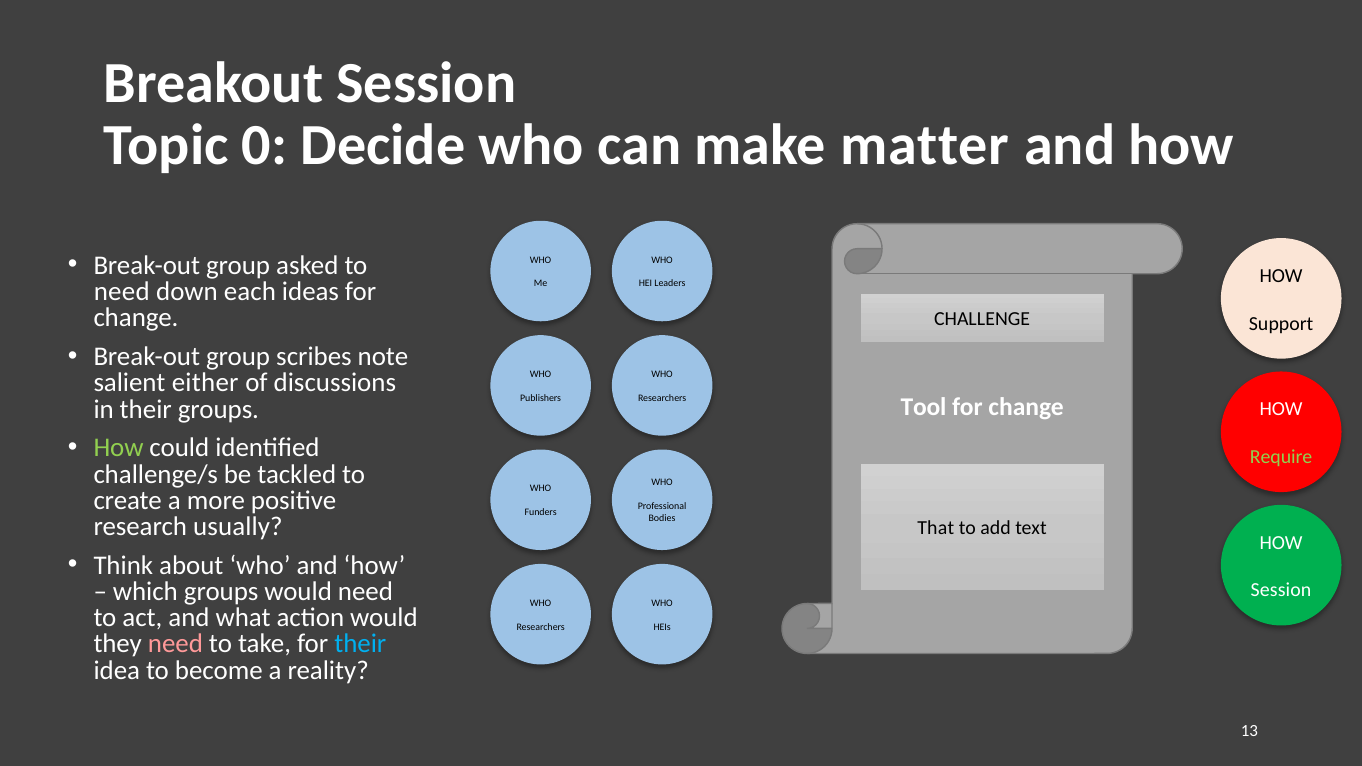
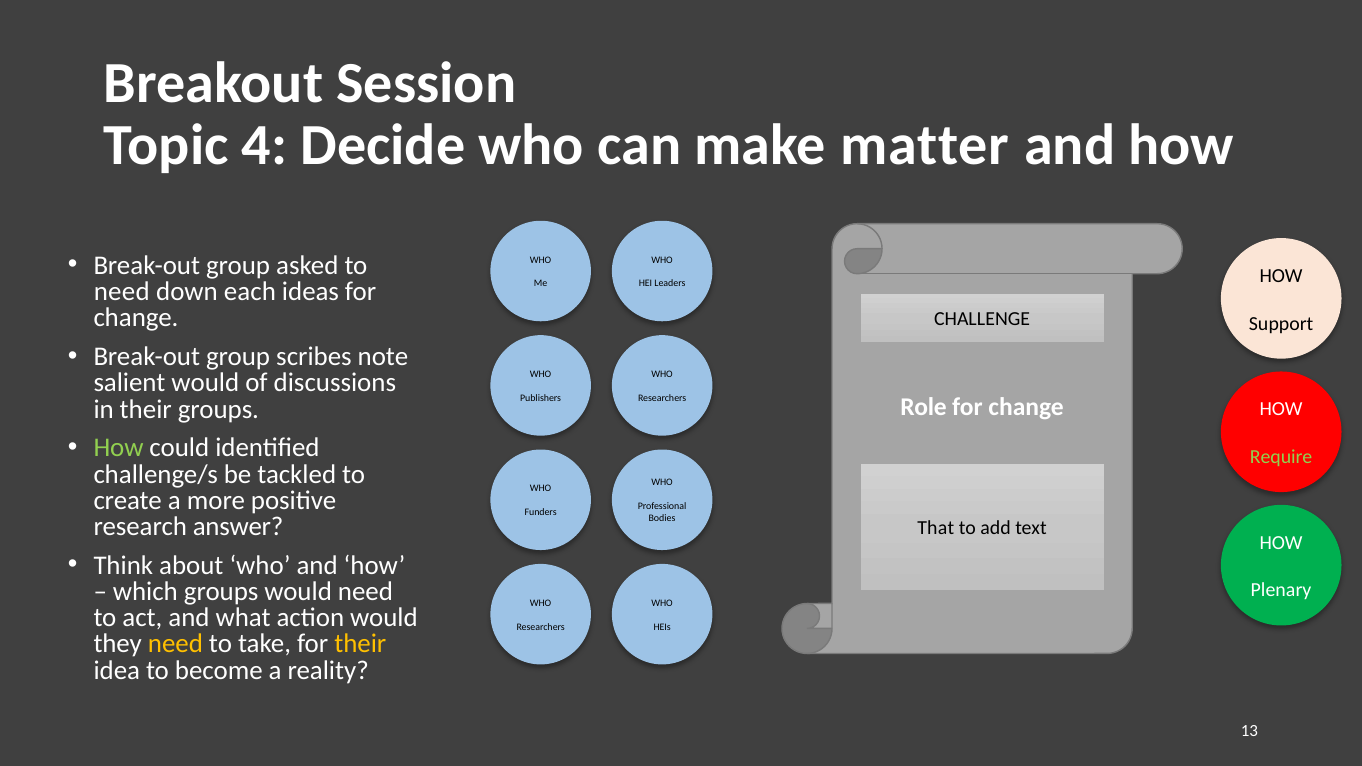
0: 0 -> 4 (264, 146)
salient either: either -> would (205, 383)
Tool: Tool -> Role (924, 408)
usually: usually -> answer (238, 527)
Session: Session -> Plenary (1281, 590)
need colour: pink -> yellow (175, 644)
their colour: light blue -> yellow (360, 644)
